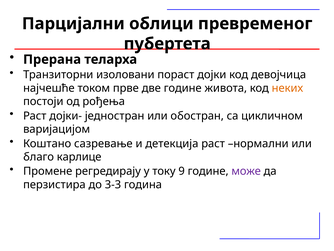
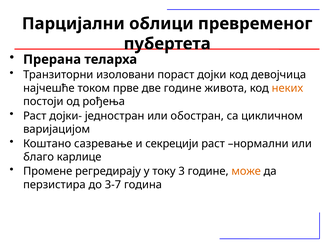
детекција: детекција -> секрецији (172, 143)
9: 9 -> 3 (182, 171)
може colour: purple -> orange (246, 171)
3-3: 3-3 -> 3-7 (113, 184)
